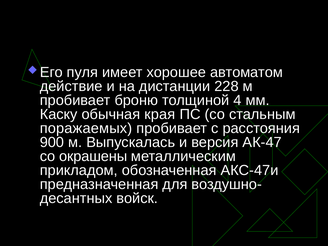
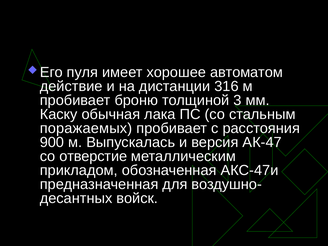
228: 228 -> 316 (226, 86)
4: 4 -> 3 (237, 100)
края: края -> лака (160, 114)
окрашены: окрашены -> отверстие (93, 156)
